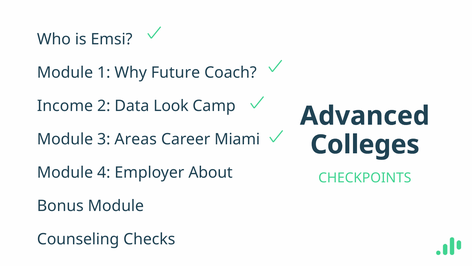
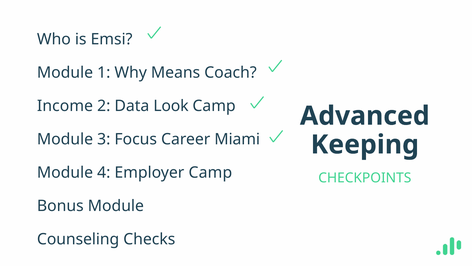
Future: Future -> Means (176, 72)
Areas: Areas -> Focus (136, 139)
Colleges: Colleges -> Keeping (365, 144)
Employer About: About -> Camp (210, 172)
